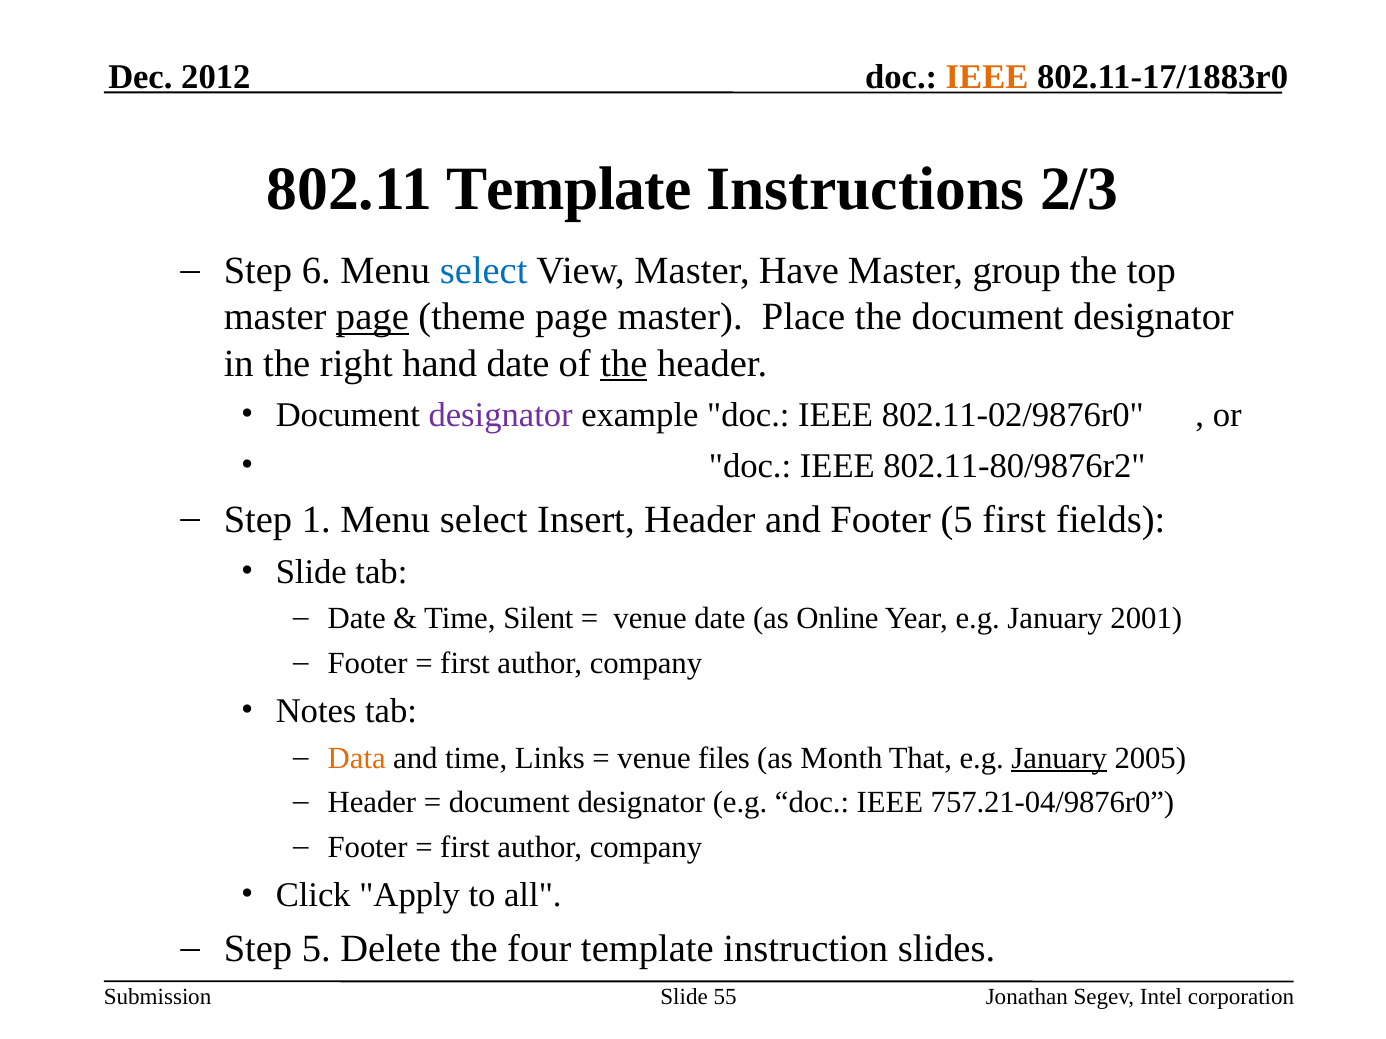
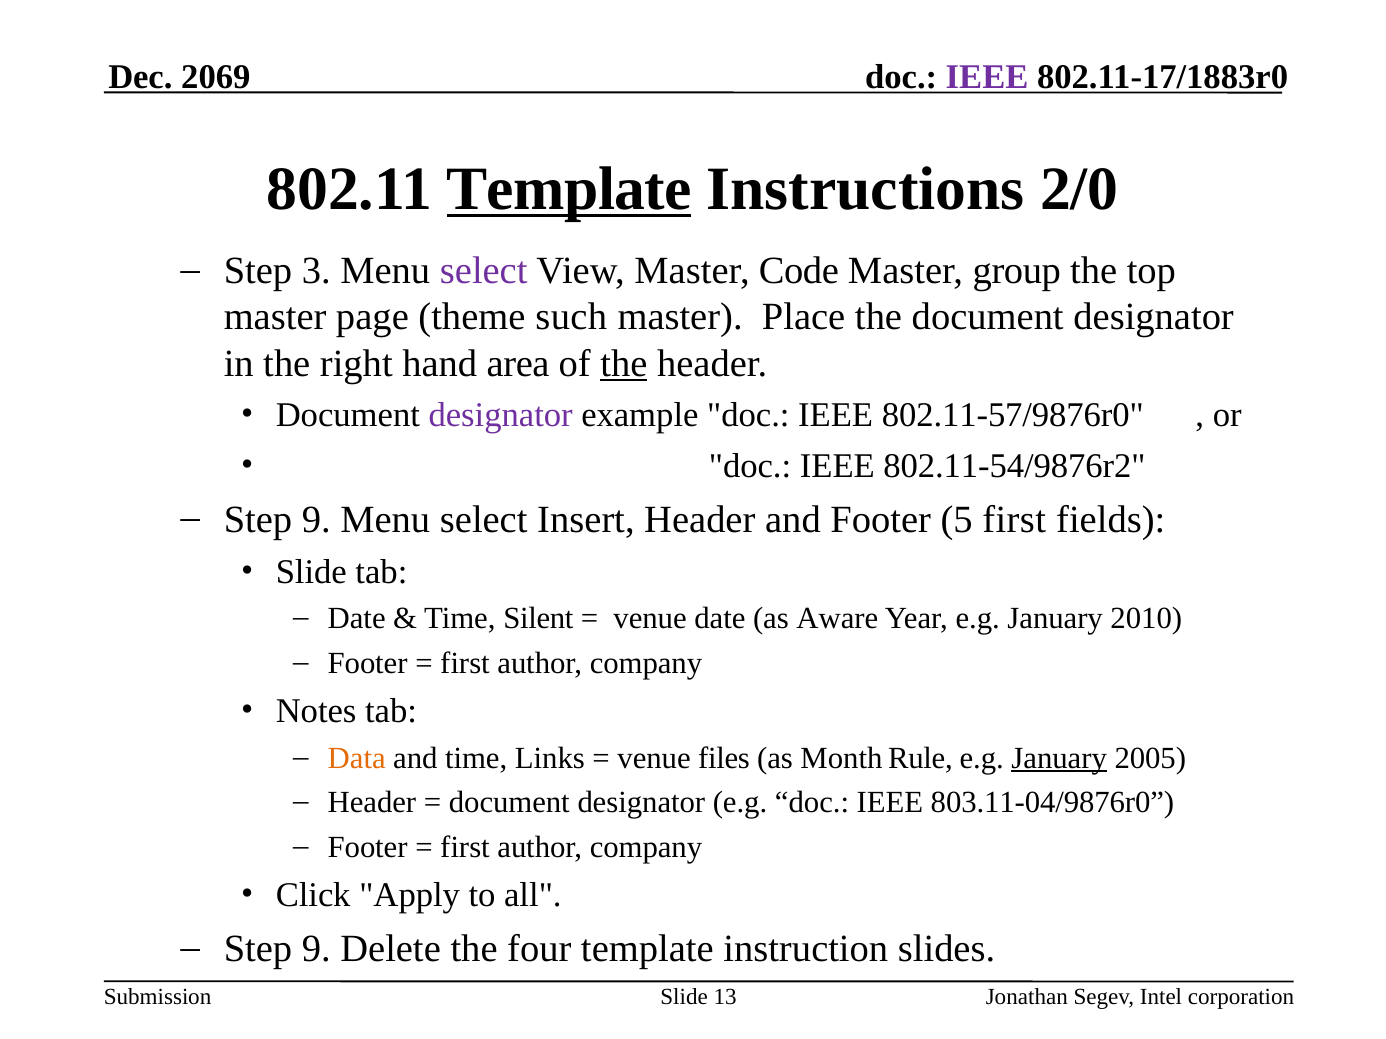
2012: 2012 -> 2069 (216, 77)
IEEE colour: orange -> purple (987, 77)
Template underline: none -> present (569, 189)
2/3: 2/3 -> 2/0 (1079, 189)
6: 6 -> 3 (316, 271)
select colour: blue -> purple (484, 271)
Have: Have -> Code (799, 271)
page underline: present -> none (372, 317)
theme page: page -> such (571, 317)
hand date: date -> area (518, 363)
802.11-02/9876r0: 802.11-02/9876r0 -> 802.11-57/9876r0 (1013, 416)
802.11-80/9876r2: 802.11-80/9876r2 -> 802.11-54/9876r2 (1014, 466)
1: 1 -> 9 (316, 520)
Online: Online -> Aware (837, 619)
2001: 2001 -> 2010 (1146, 619)
That: That -> Rule (920, 758)
757.21-04/9876r0: 757.21-04/9876r0 -> 803.11-04/9876r0 (1052, 803)
5: 5 -> 9 (316, 950)
55: 55 -> 13 (725, 997)
